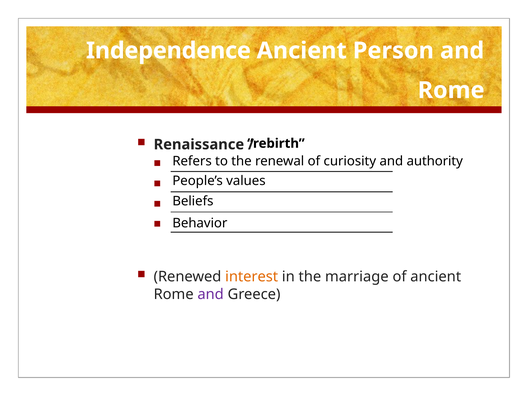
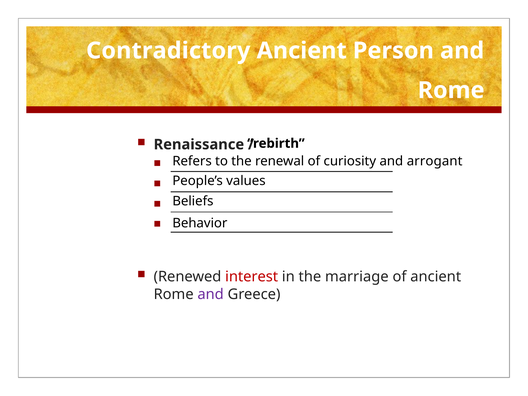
Independence: Independence -> Contradictory (168, 51)
authority: authority -> arrogant (435, 161)
interest colour: orange -> red (252, 277)
